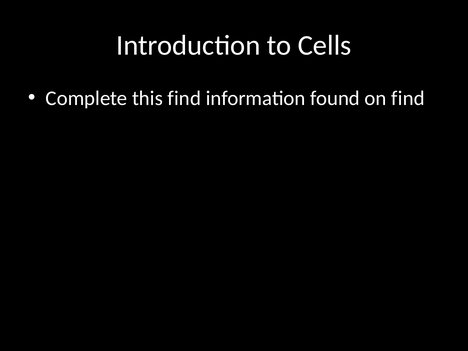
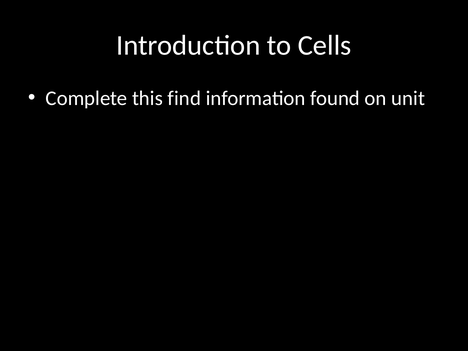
on find: find -> unit (408, 98)
